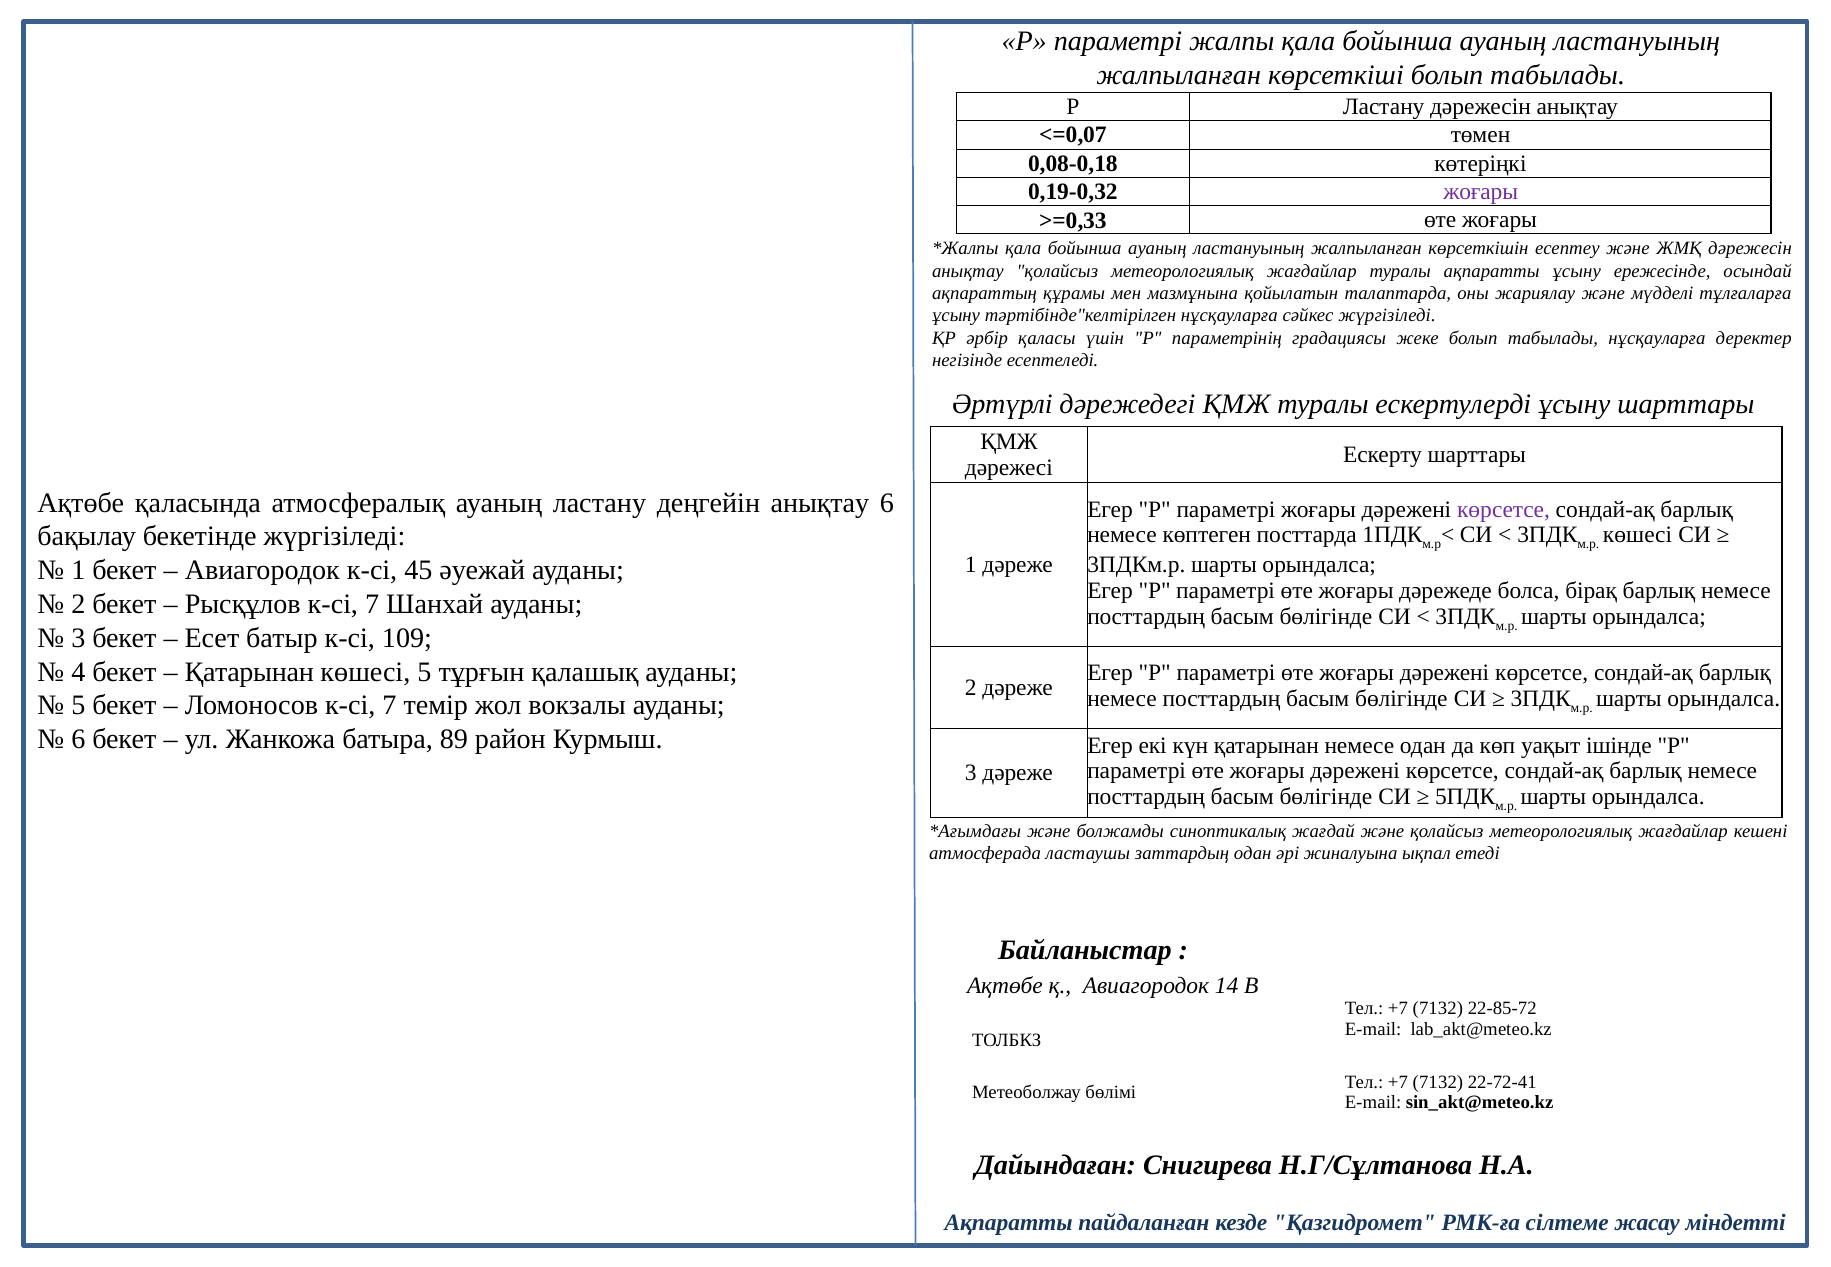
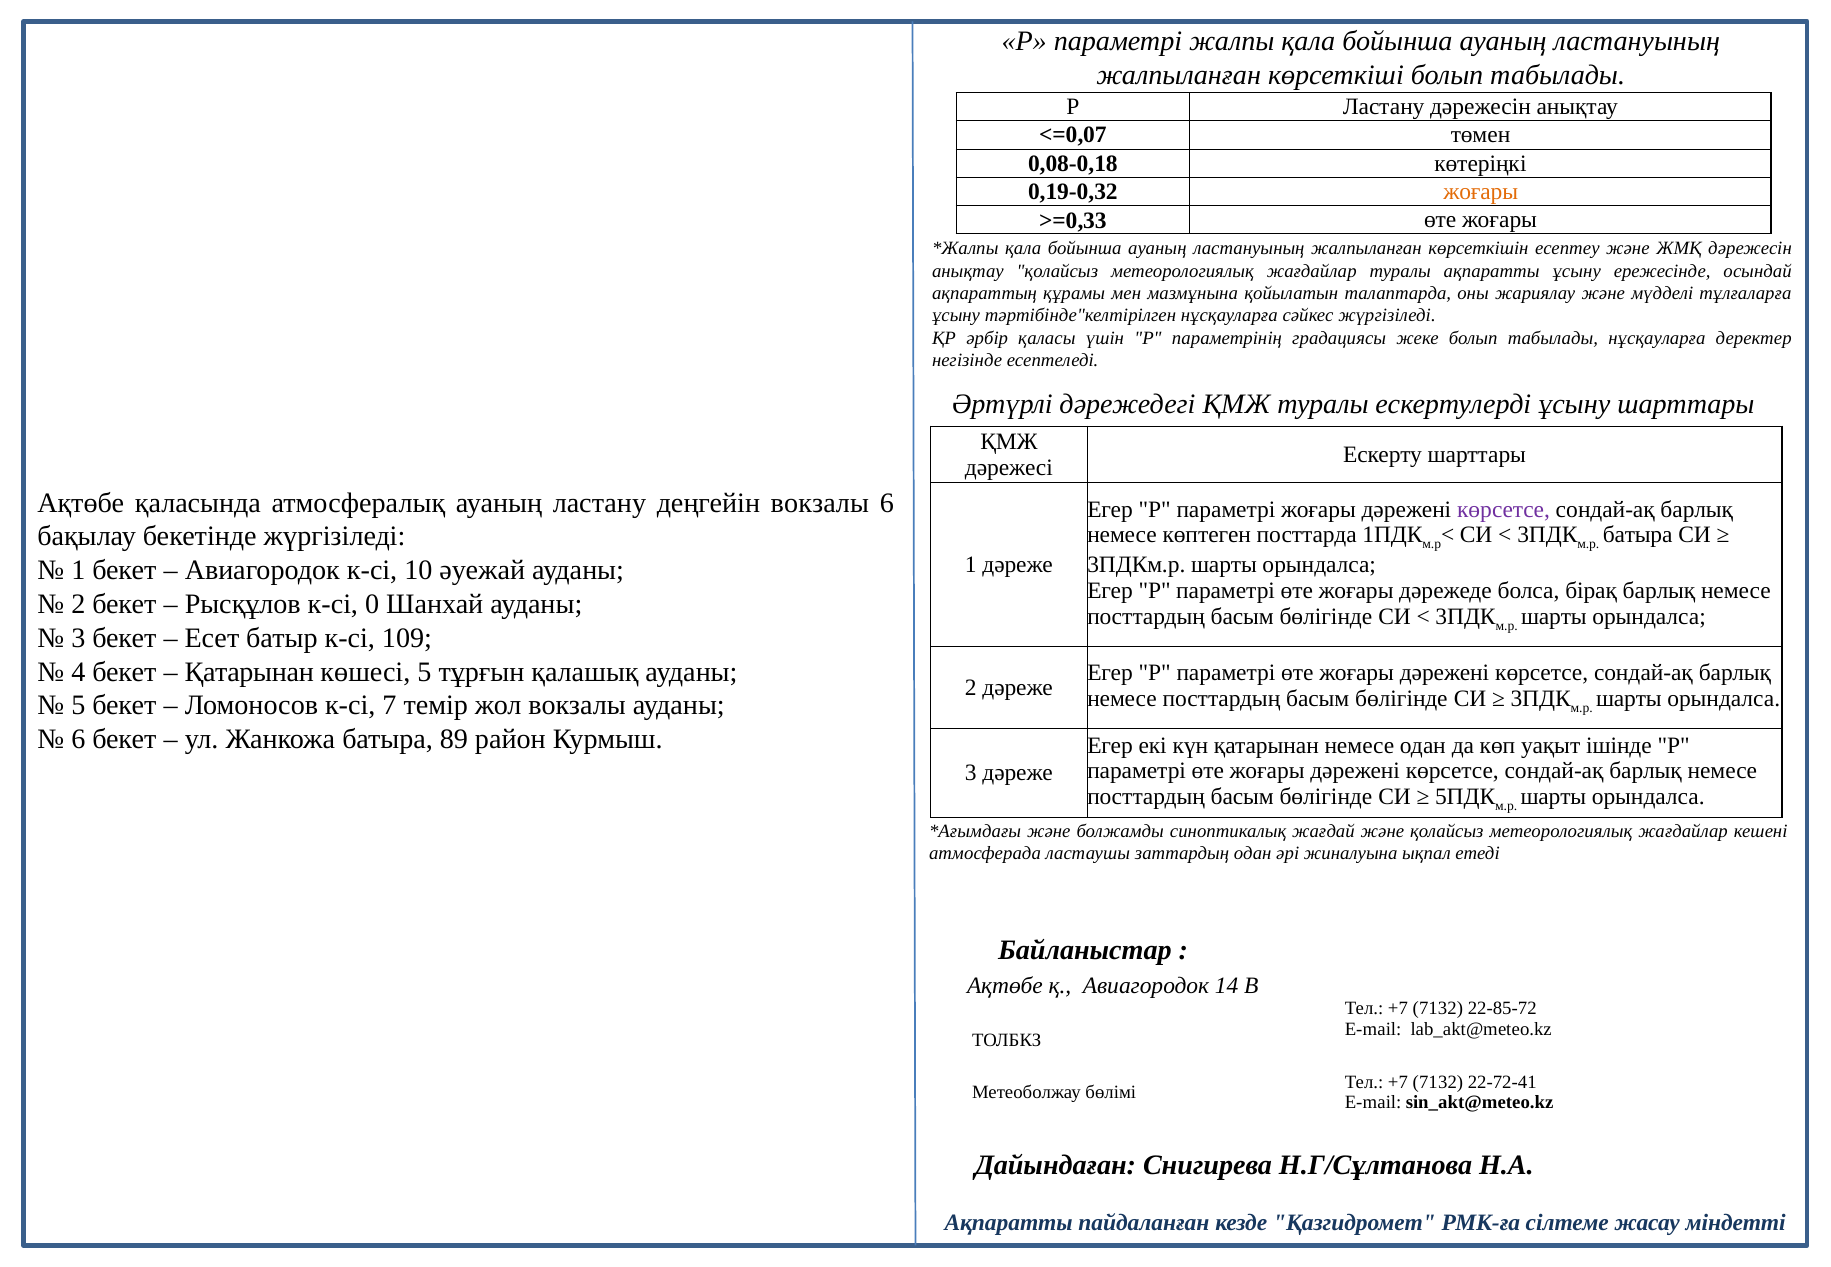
жоғары colour: purple -> orange (1481, 192)
деңгейін анықтау: анықтау -> вокзалы (820, 503)
көшесі: көшесі -> батыра (1638, 535)
45: 45 -> 10 (418, 571)
Рысқұлов к-сі 7: 7 -> 0 (372, 605)
